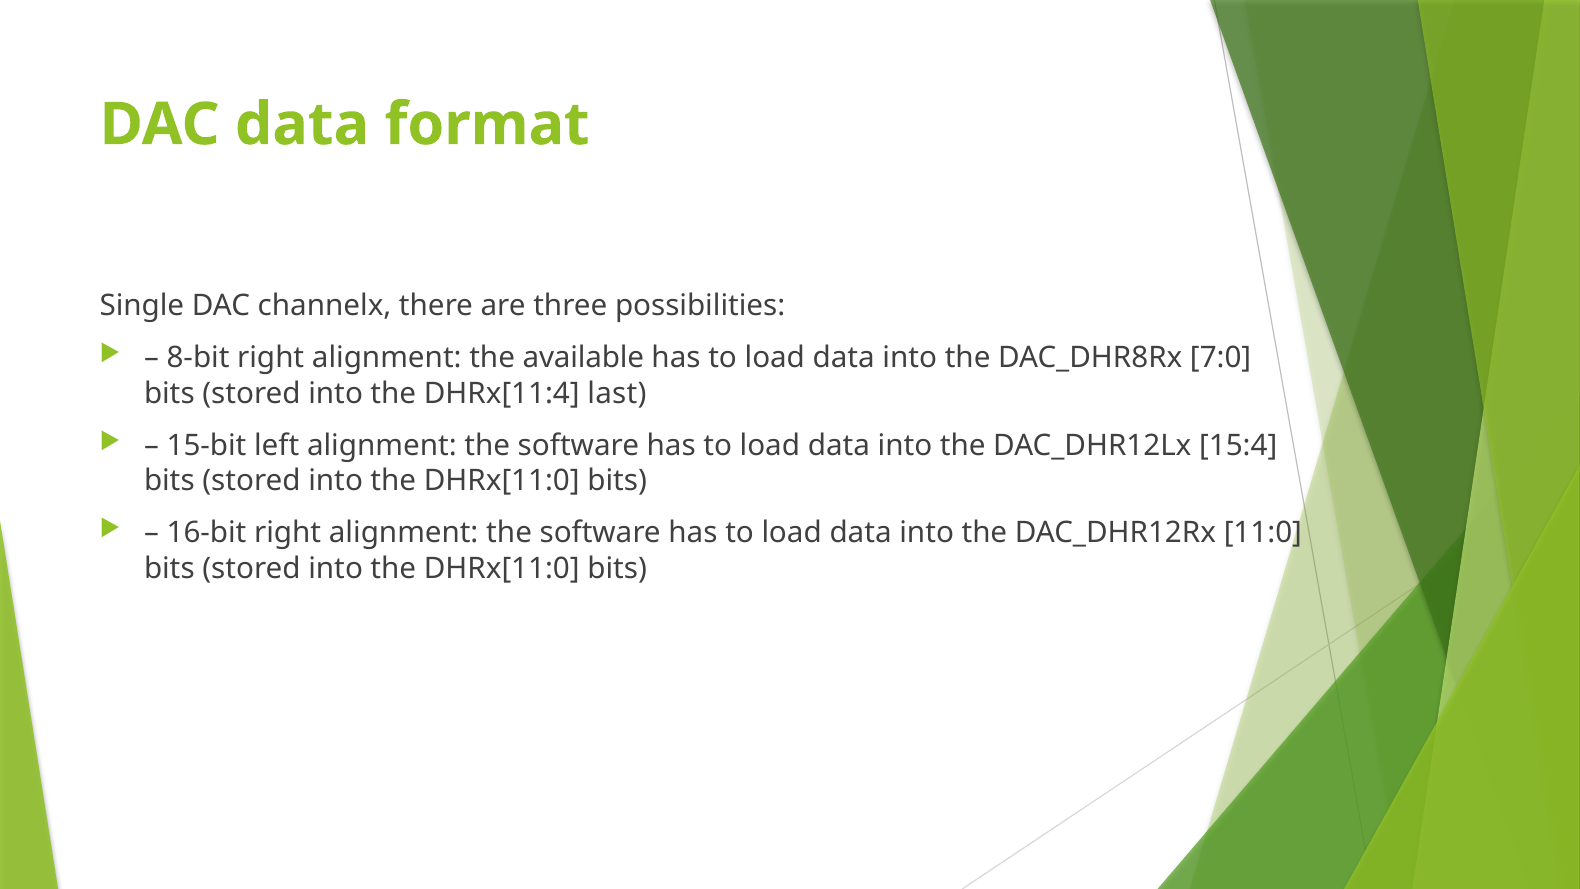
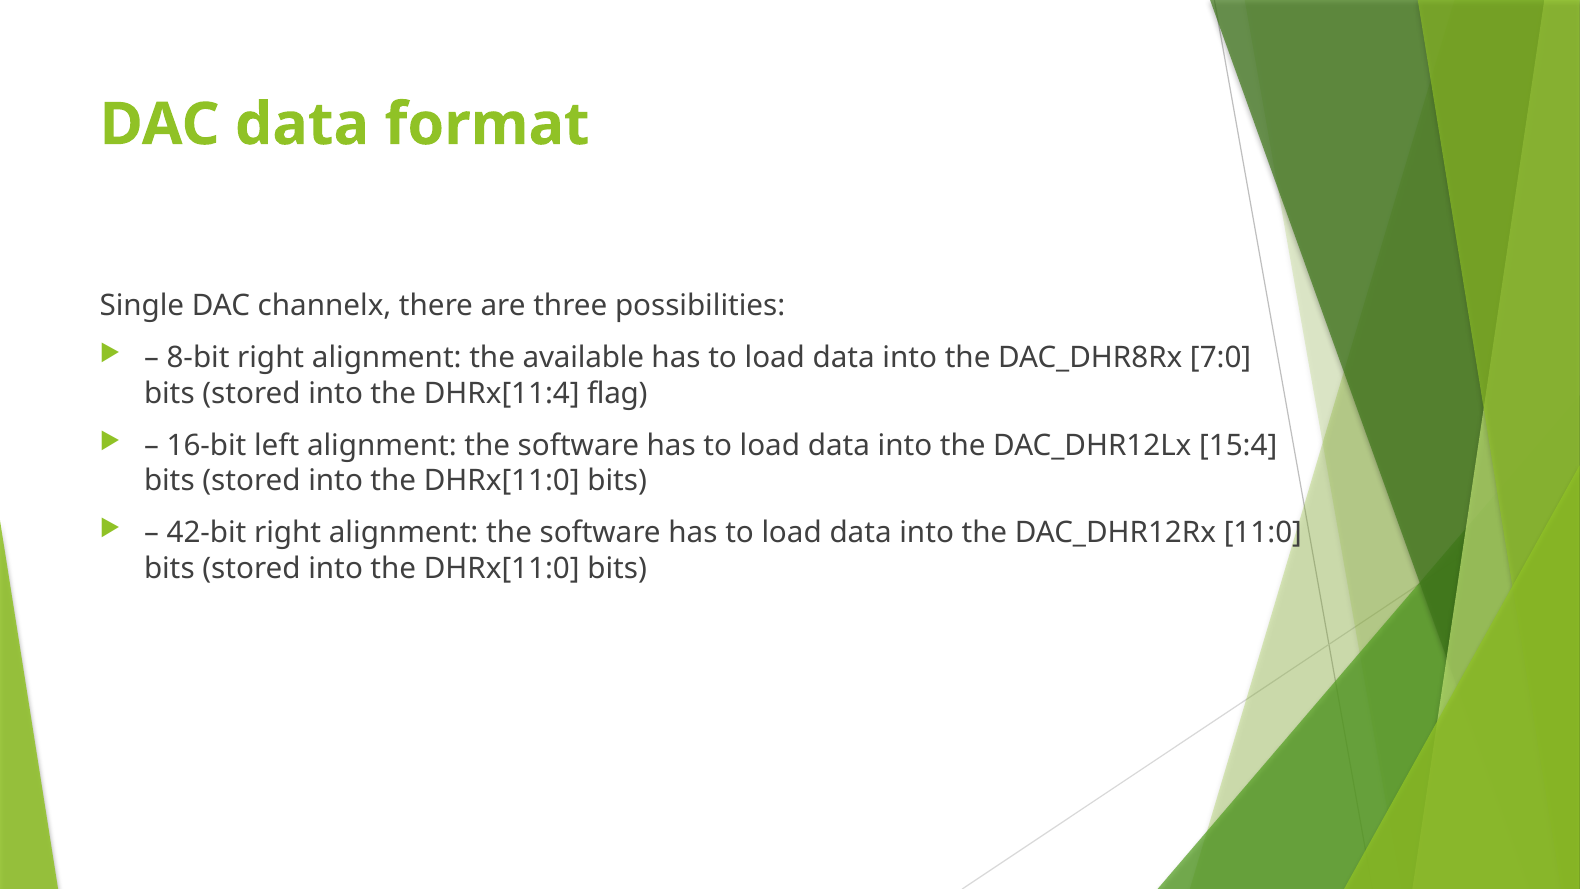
last: last -> flag (617, 393)
15-bit: 15-bit -> 16-bit (207, 445)
16-bit: 16-bit -> 42-bit (207, 533)
